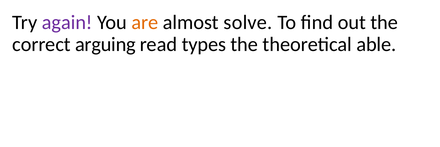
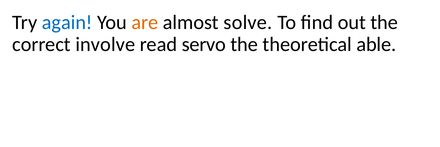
again colour: purple -> blue (67, 22)
arguing: arguing -> involve (105, 44)
types: types -> servo (204, 44)
